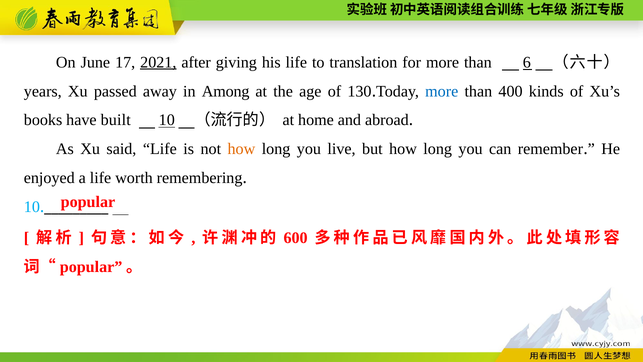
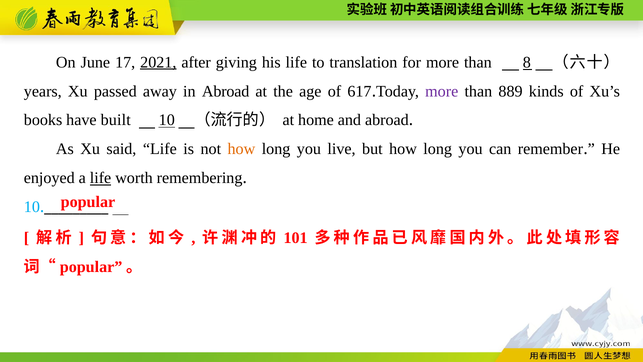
6: 6 -> 8 (527, 62)
in Among: Among -> Abroad (226, 91)
130: 130 -> 617 (359, 91)
more colour: blue -> purple (442, 91)
400: 400 -> 889 (511, 91)
life underline: none -> present (101, 178)
600: 600 -> 101 (296, 238)
